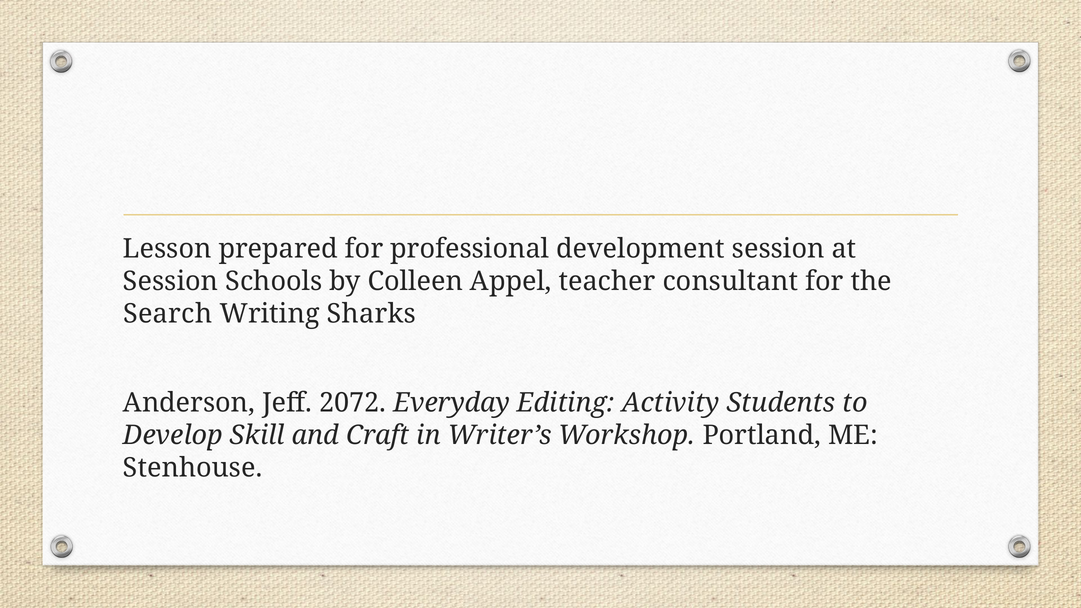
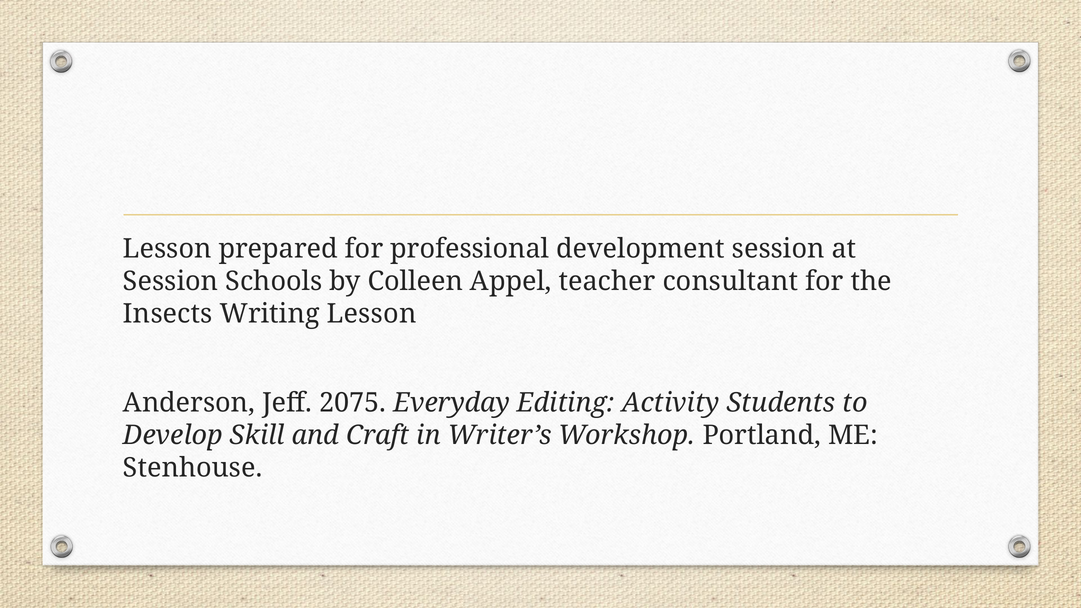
Search: Search -> Insects (168, 314)
Writing Sharks: Sharks -> Lesson (372, 314)
2072: 2072 -> 2075 (353, 403)
